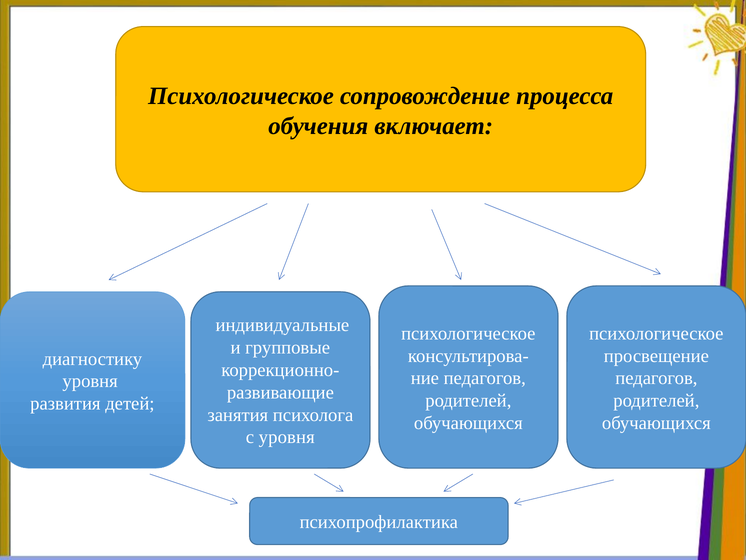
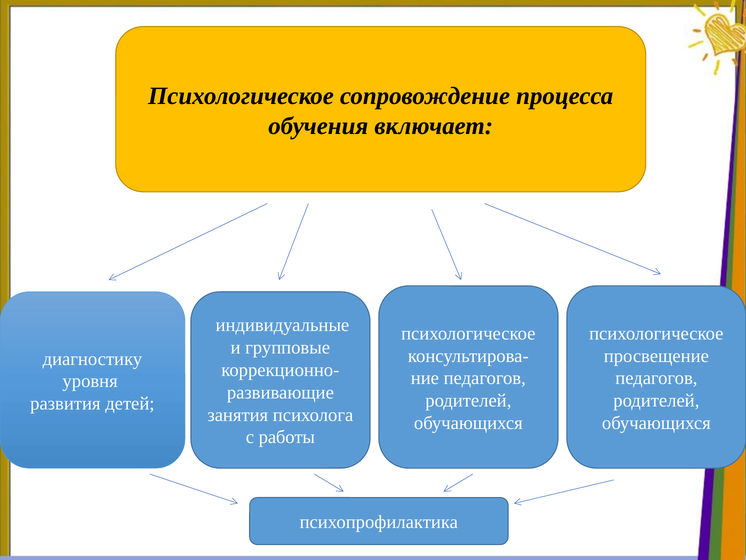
с уровня: уровня -> работы (287, 437)
